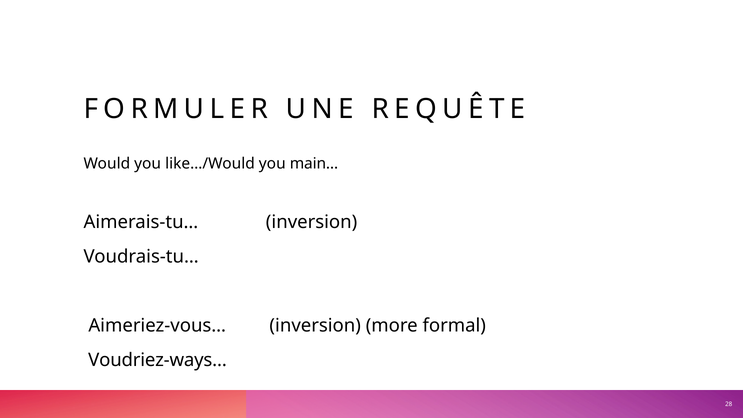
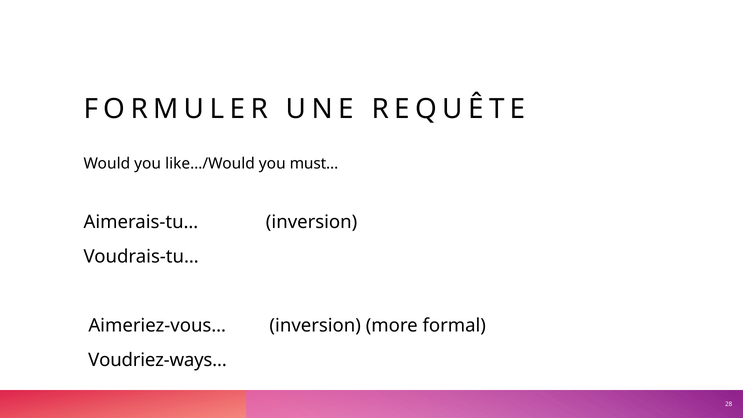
main…: main… -> must… (314, 164)
